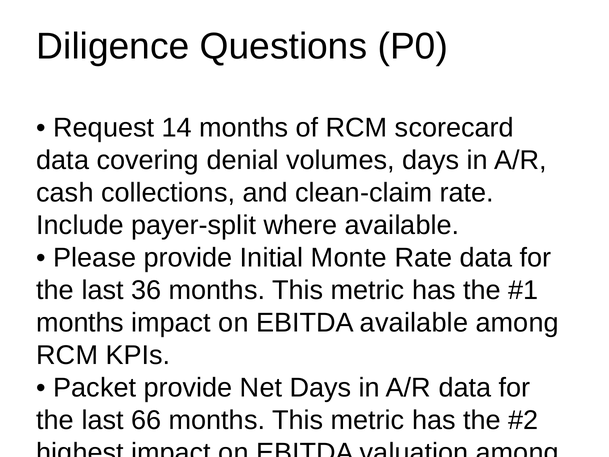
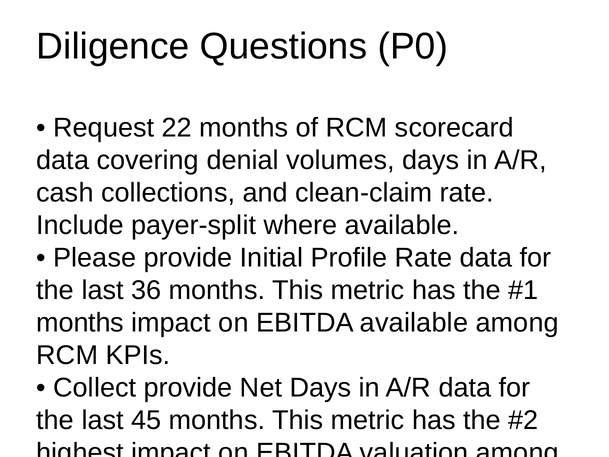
14: 14 -> 22 (177, 128)
Monte: Monte -> Profile (349, 258)
Packet: Packet -> Collect (95, 388)
66: 66 -> 45 (146, 420)
